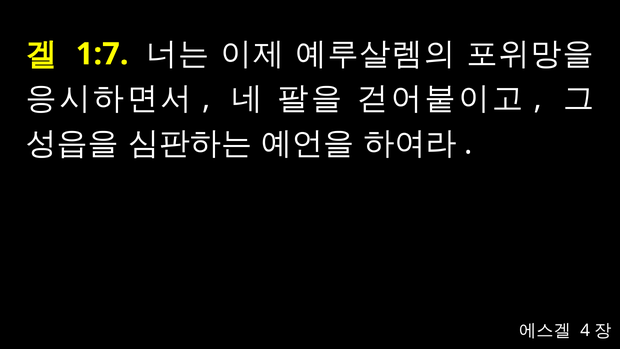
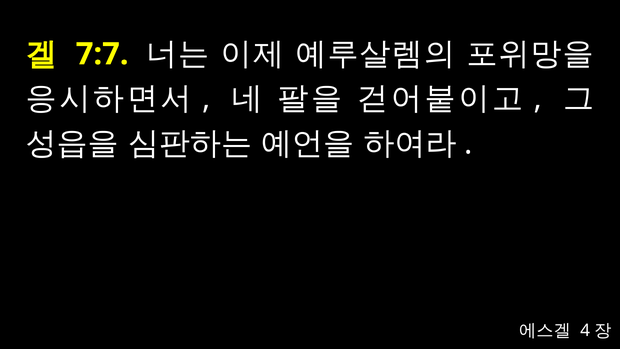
1:7: 1:7 -> 7:7 (102, 54)
